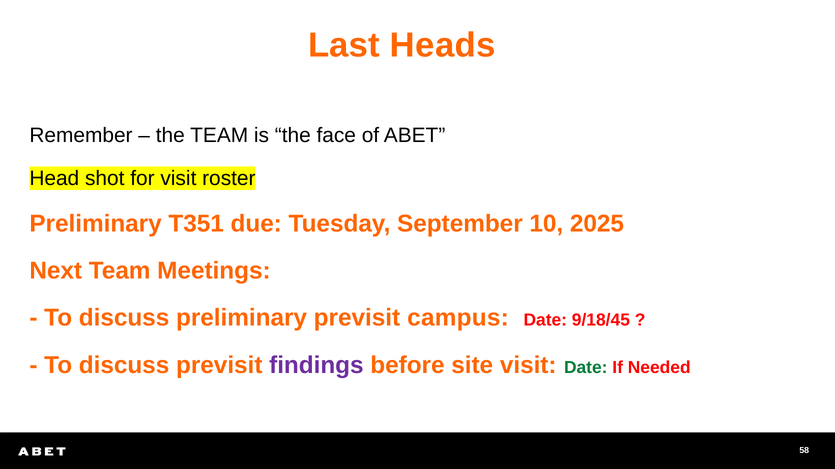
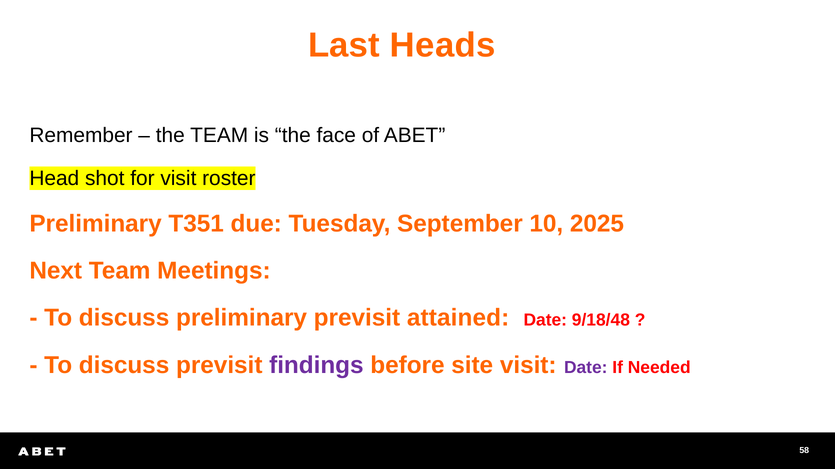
campus: campus -> attained (458, 318)
9/18/45: 9/18/45 -> 9/18/48 (601, 321)
Date colour: green -> purple (586, 368)
